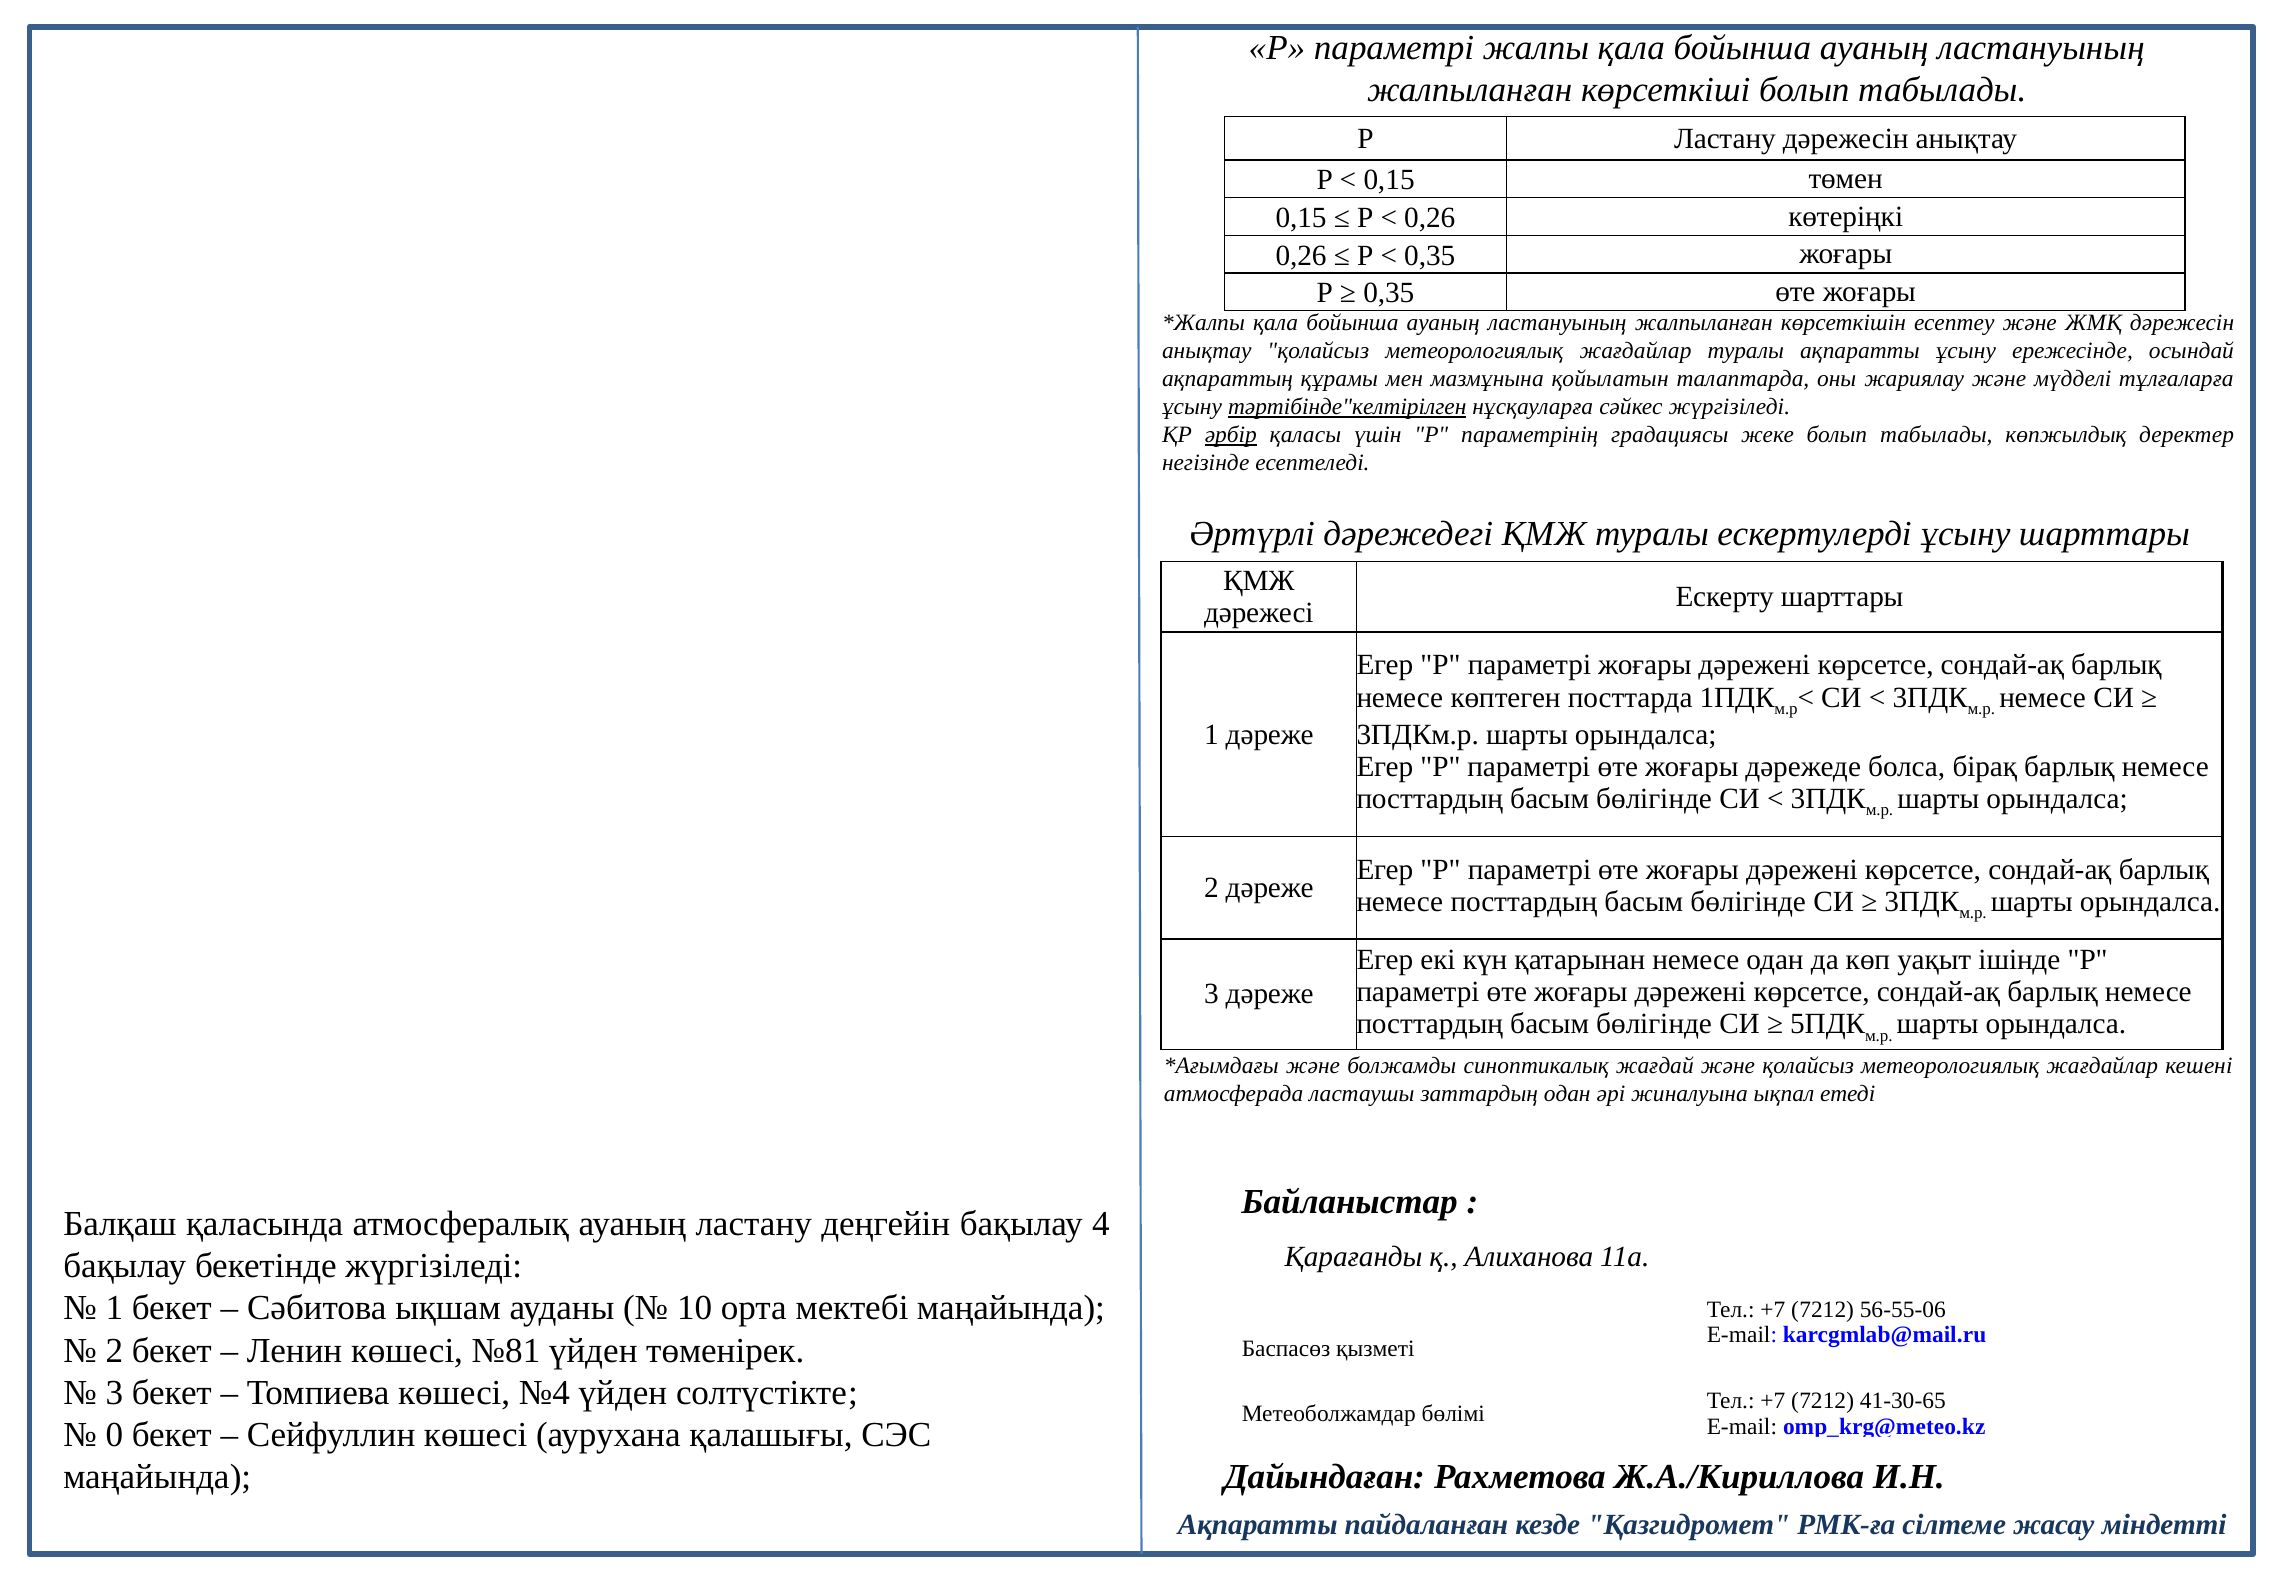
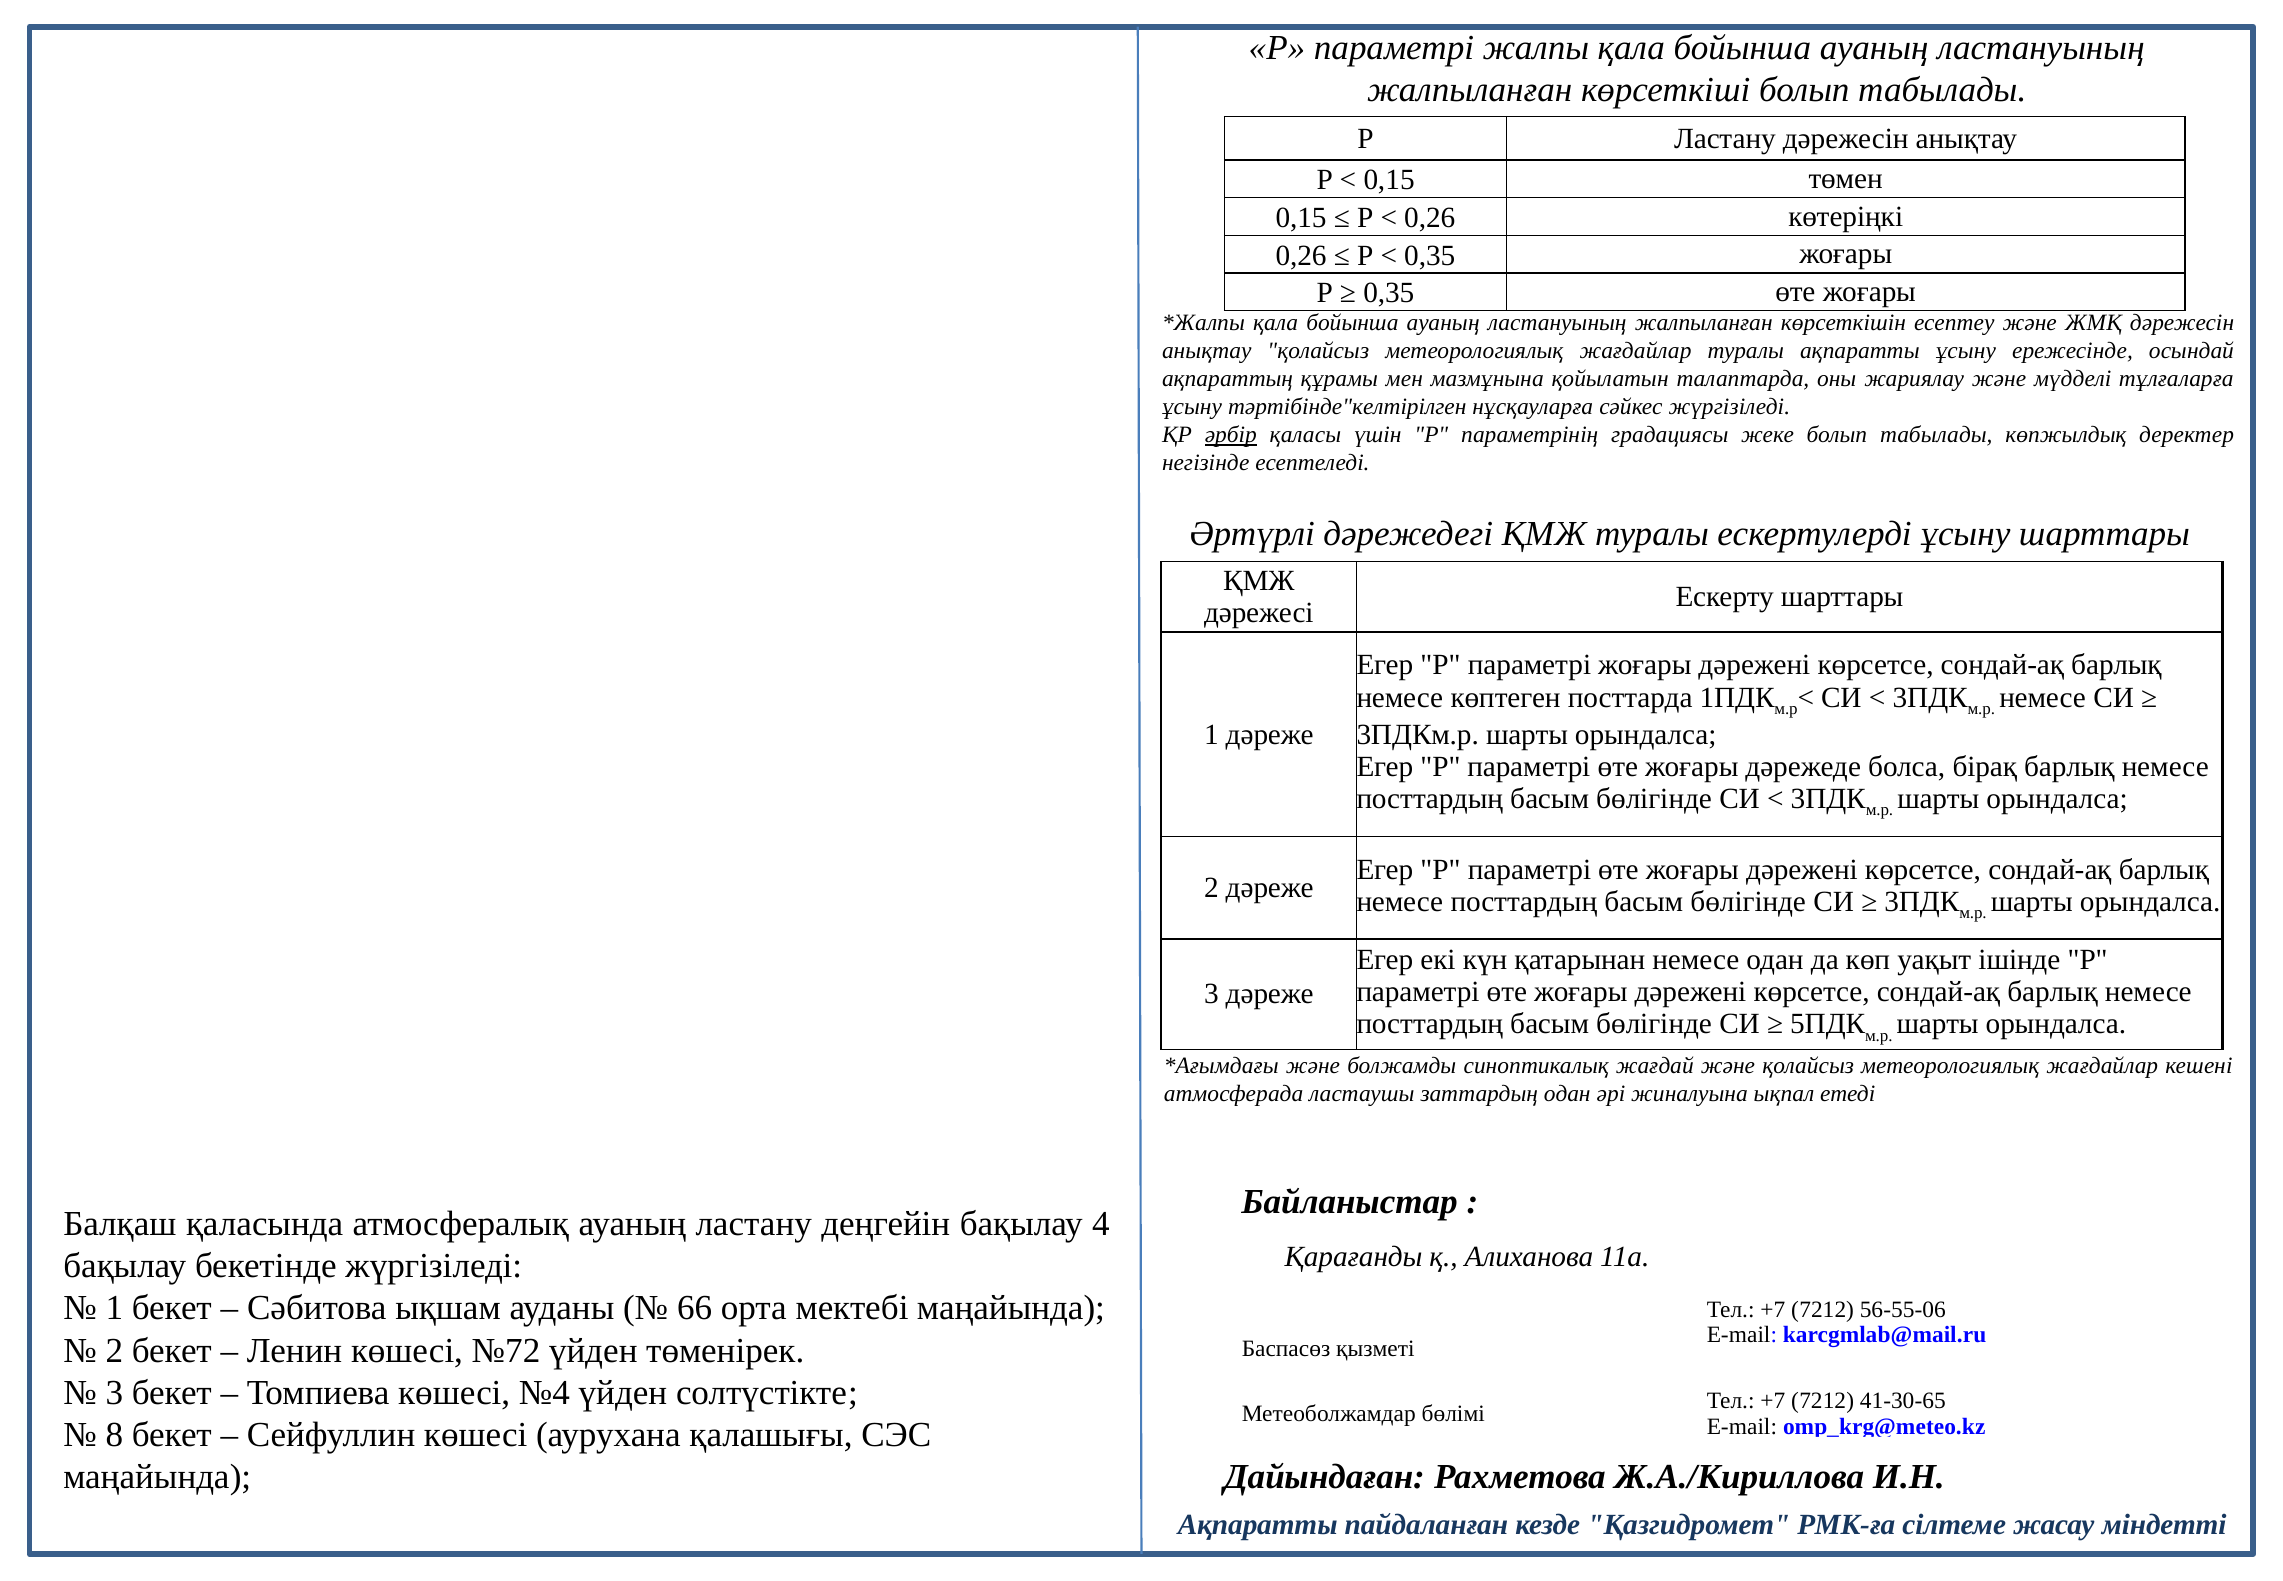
тәртібінде"келтірілген underline: present -> none (1347, 407)
10: 10 -> 66 (695, 1308)
№81: №81 -> №72 (506, 1350)
0: 0 -> 8 (114, 1434)
